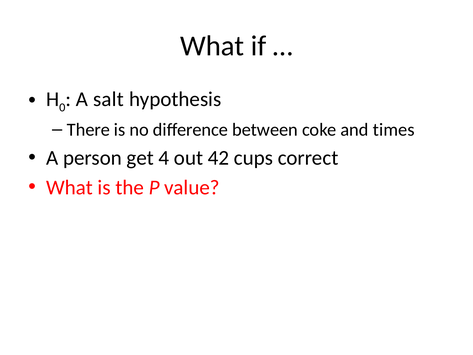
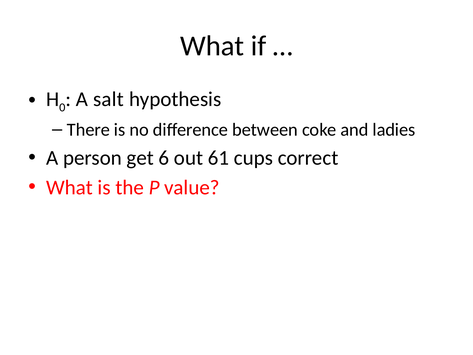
times: times -> ladies (394, 130)
4: 4 -> 6 (164, 158)
42: 42 -> 61 (219, 158)
